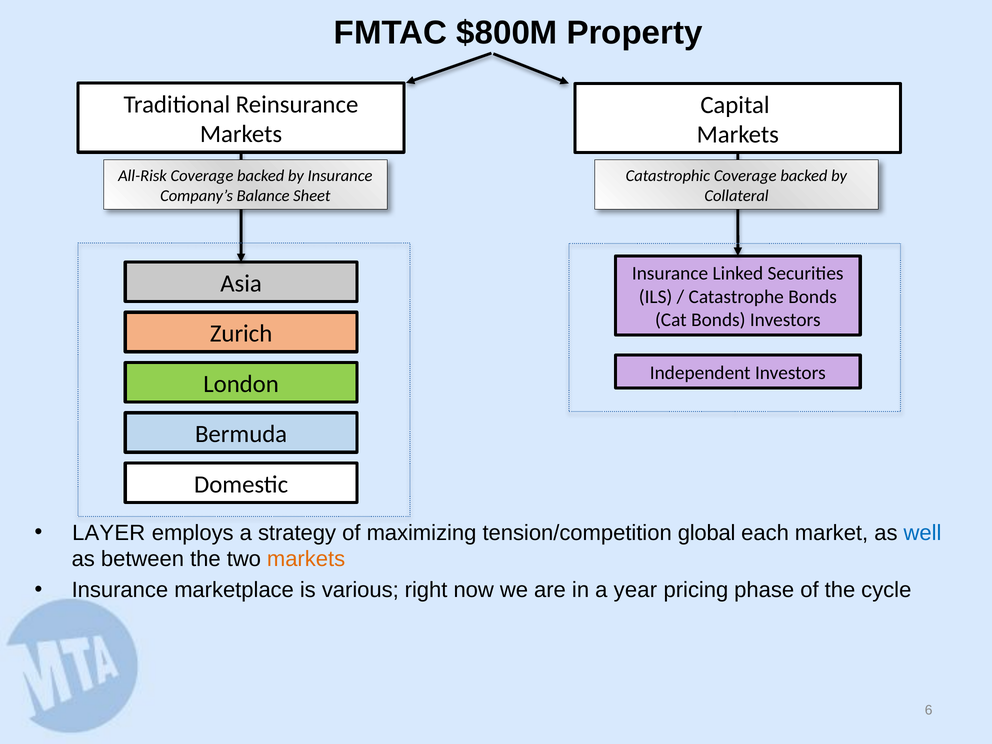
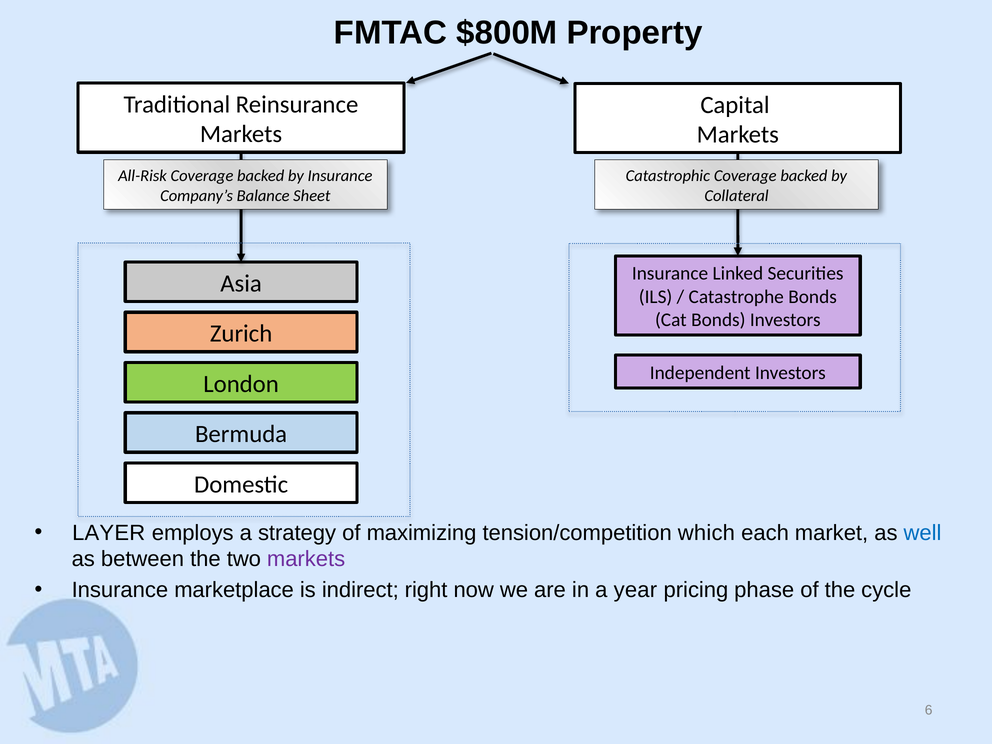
global: global -> which (706, 533)
markets colour: orange -> purple (306, 559)
various: various -> indirect (360, 590)
